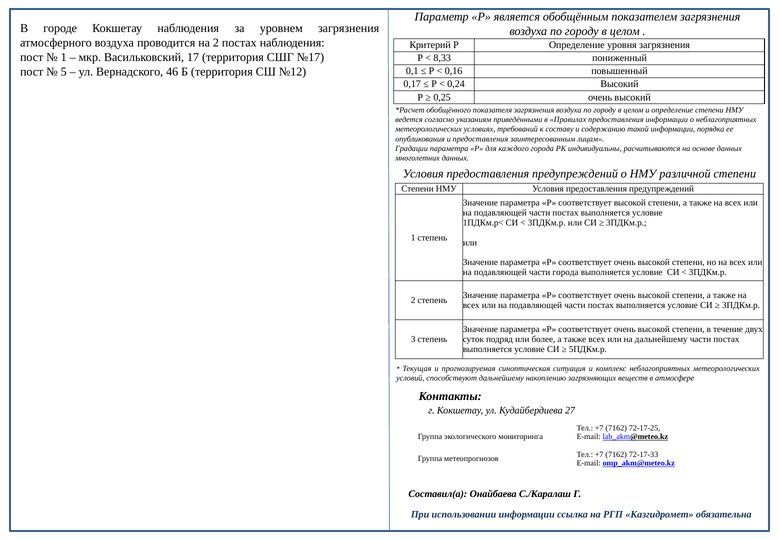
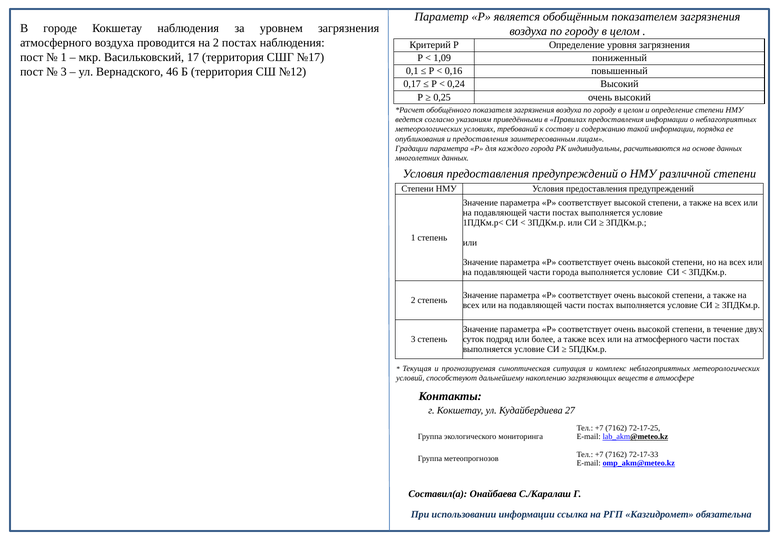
8,33: 8,33 -> 1,09 (442, 58)
5: 5 -> 3 (64, 72)
на дальнейшему: дальнейшему -> атмосферного (661, 339)
